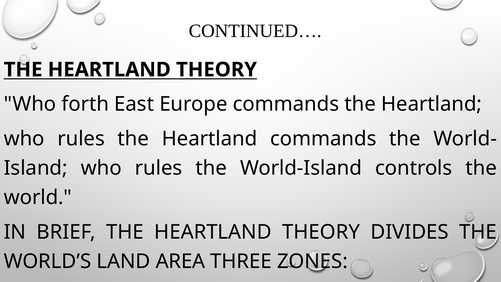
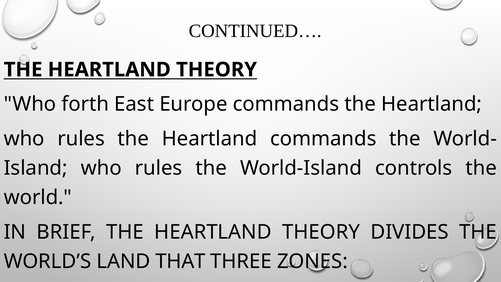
AREA: AREA -> THAT (180, 261)
